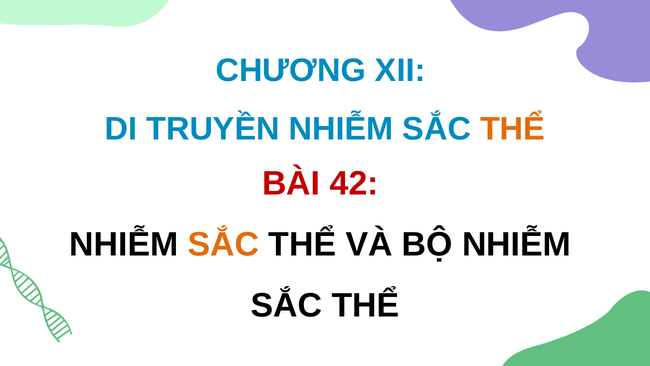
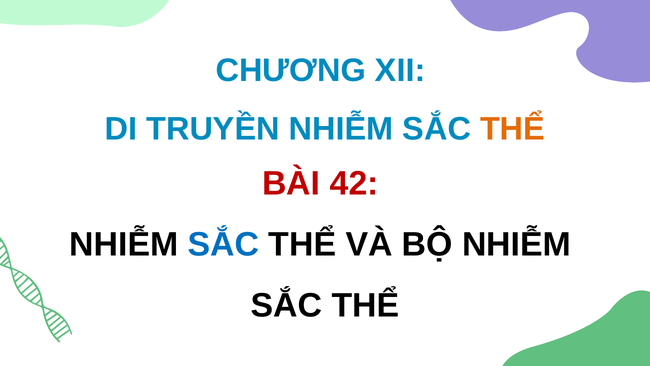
SẮC colour: orange -> blue (223, 244)
